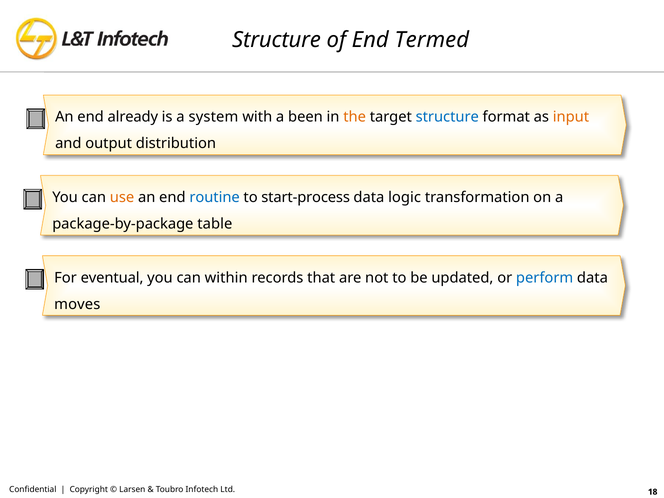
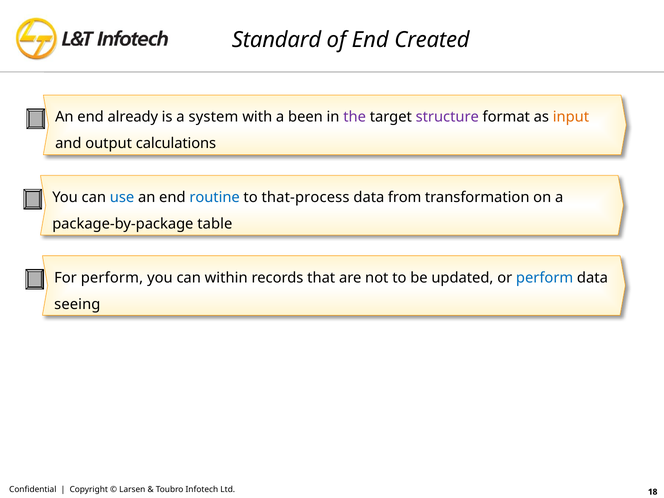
Structure: Structure -> Standard (277, 40)
Termed: Termed -> Created (432, 40)
the colour: orange -> purple (355, 117)
structure colour: blue -> purple (447, 117)
distribution: distribution -> calculations (176, 144)
use colour: orange -> blue (122, 197)
start-process: start-process -> that-process (306, 197)
logic: logic -> from (405, 197)
For eventual: eventual -> perform (112, 278)
moves: moves -> seeing (77, 304)
